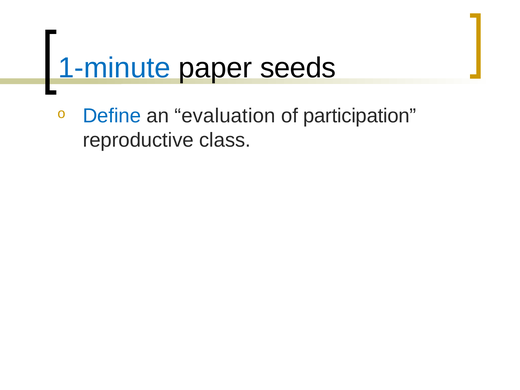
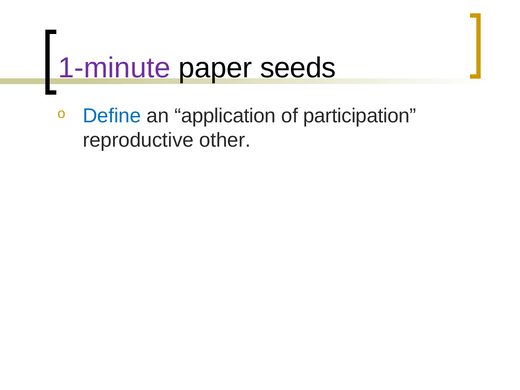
1-minute colour: blue -> purple (114, 68)
evaluation: evaluation -> application (225, 116)
class: class -> other (225, 140)
